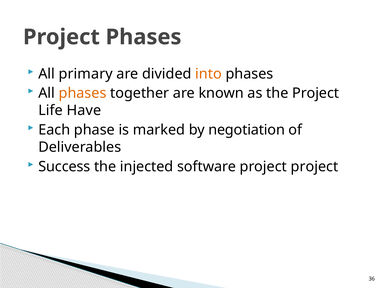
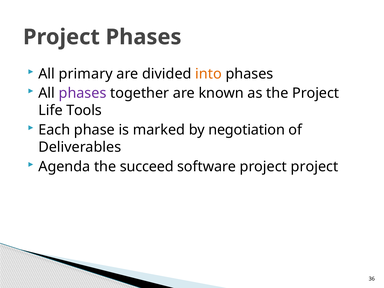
phases colour: orange -> purple (83, 93)
Have: Have -> Tools (84, 110)
Success: Success -> Agenda (64, 167)
injected: injected -> succeed (147, 167)
